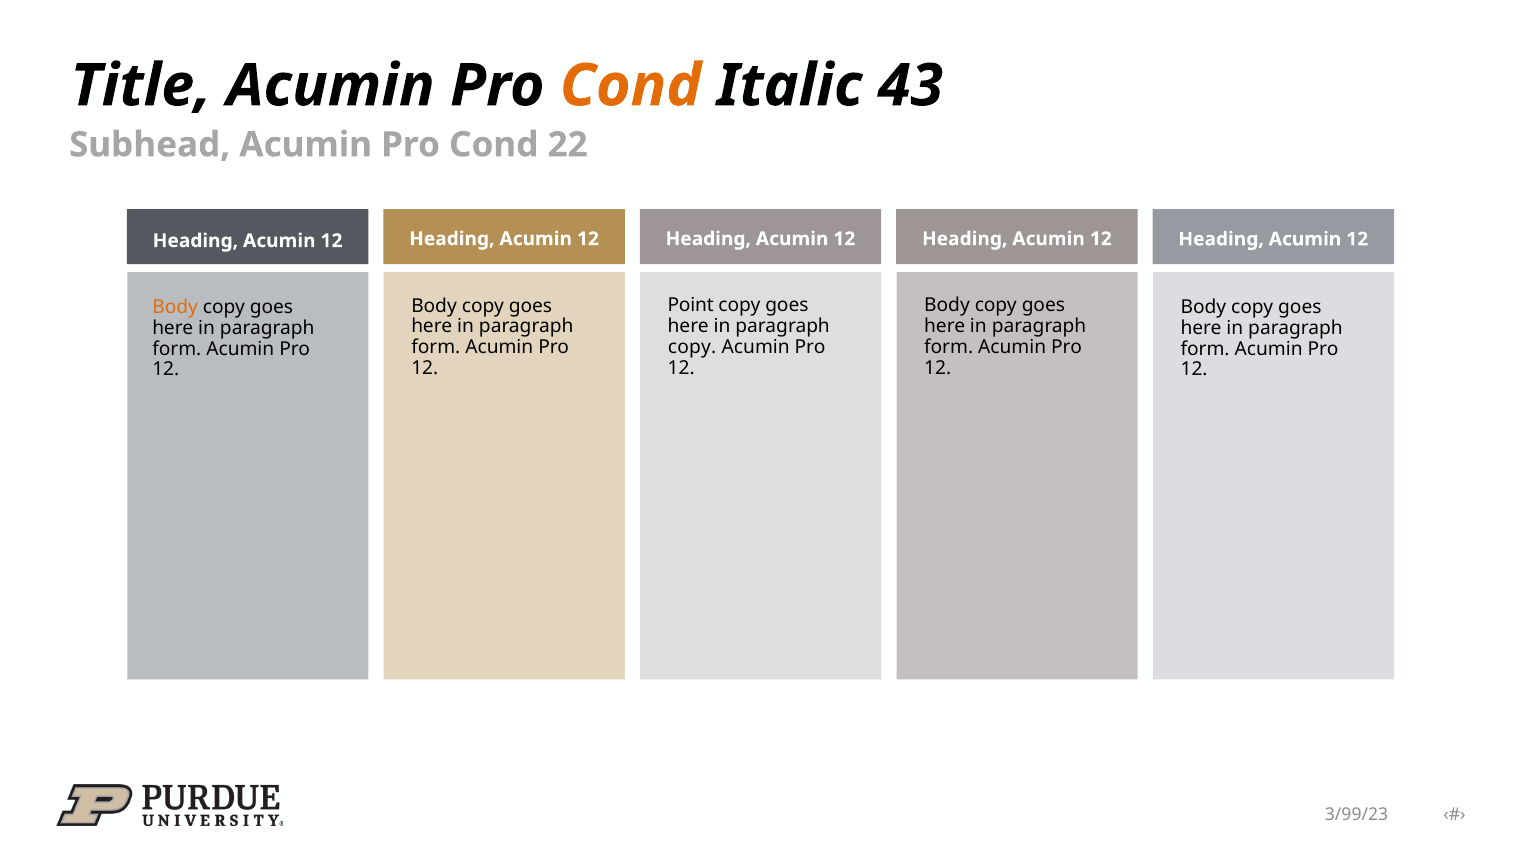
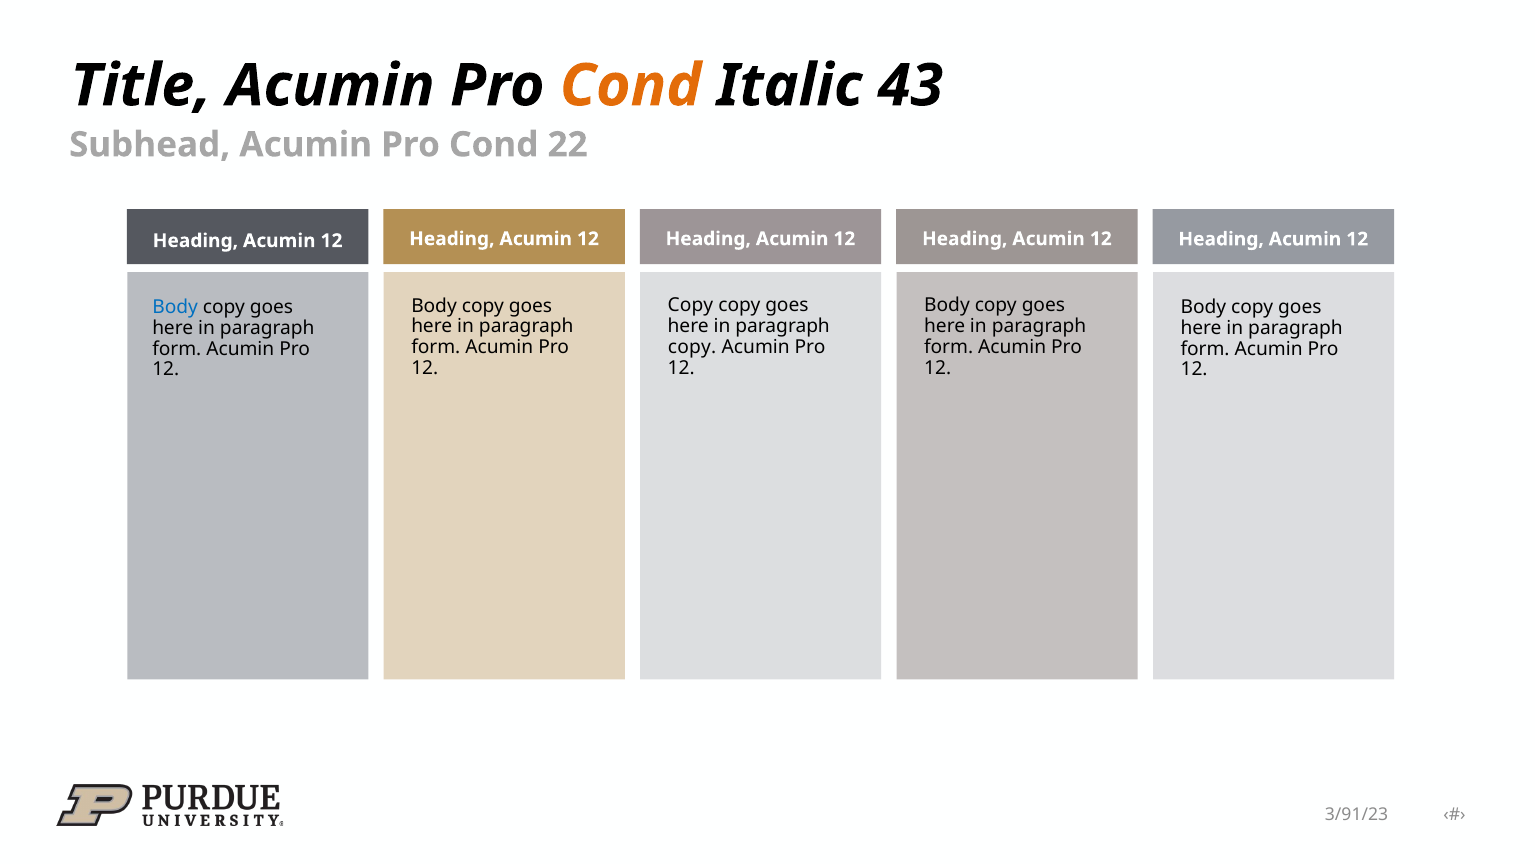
Point: Point -> Copy (690, 305)
Body colour: orange -> blue (175, 307)
3/99/23: 3/99/23 -> 3/91/23 (1357, 814)
